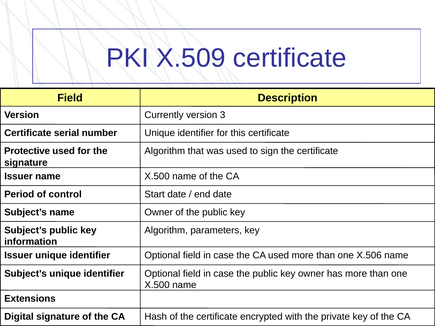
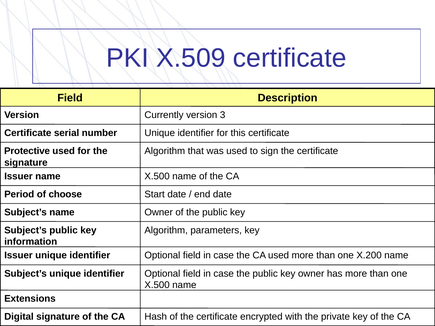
control: control -> choose (65, 194)
X.506: X.506 -> X.200 (369, 256)
